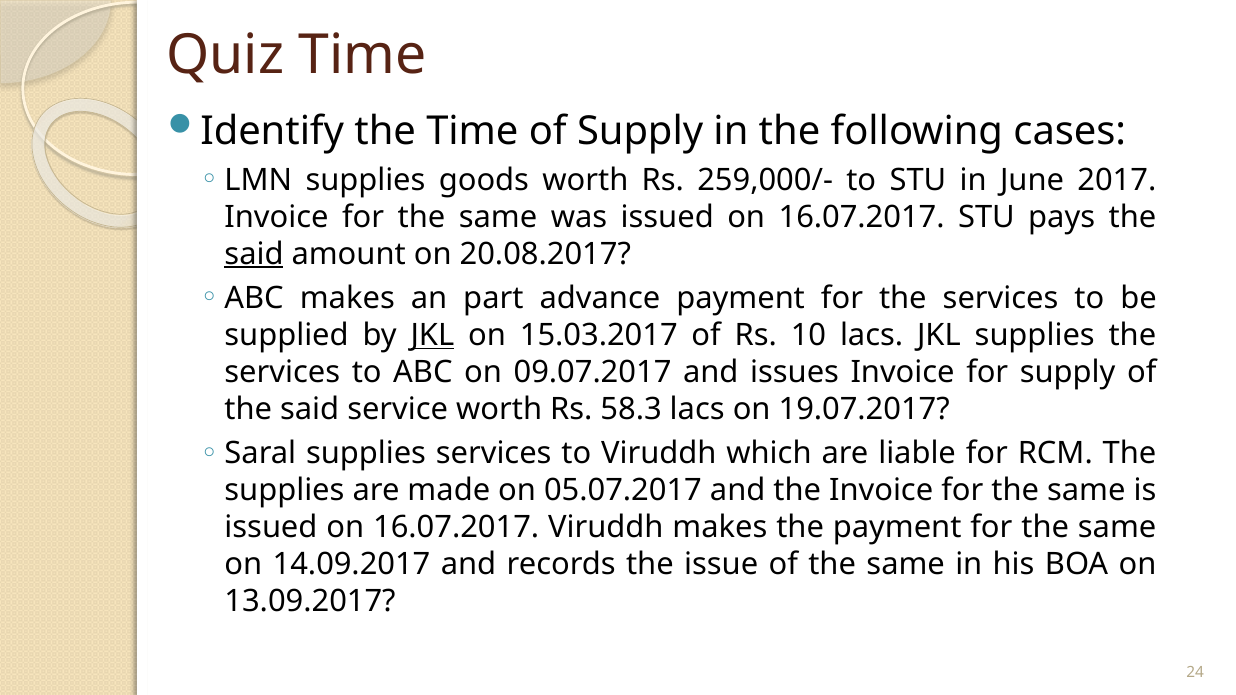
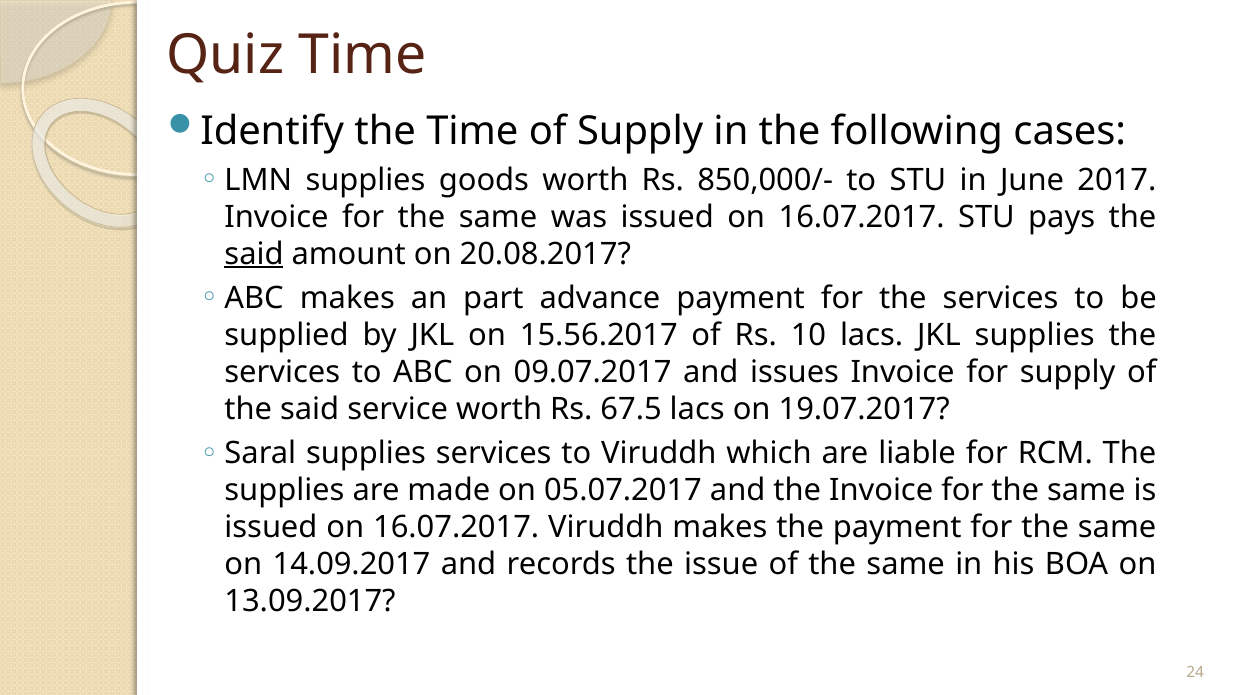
259,000/-: 259,000/- -> 850,000/- (765, 180)
JKL underline: present -> none (432, 335)
15.03.2017: 15.03.2017 -> 15.56.2017 (599, 335)
58.3: 58.3 -> 67.5 (631, 409)
